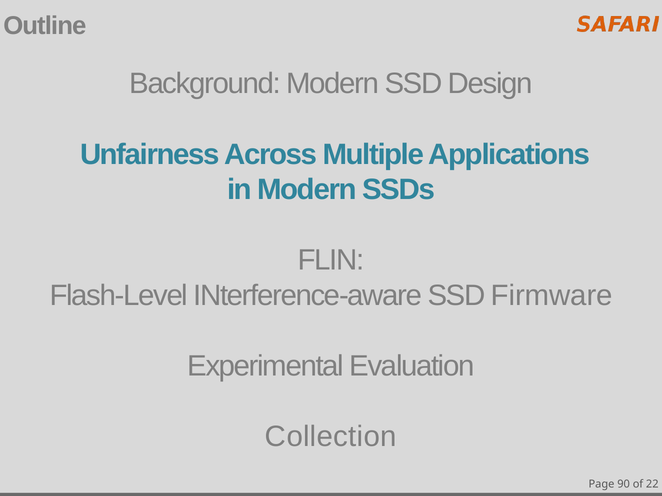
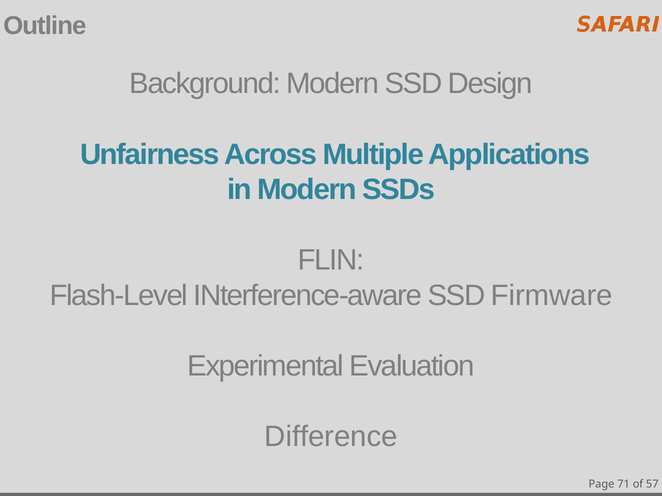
Collection: Collection -> Difference (331, 437)
90: 90 -> 71 (624, 485)
22: 22 -> 57 (652, 485)
